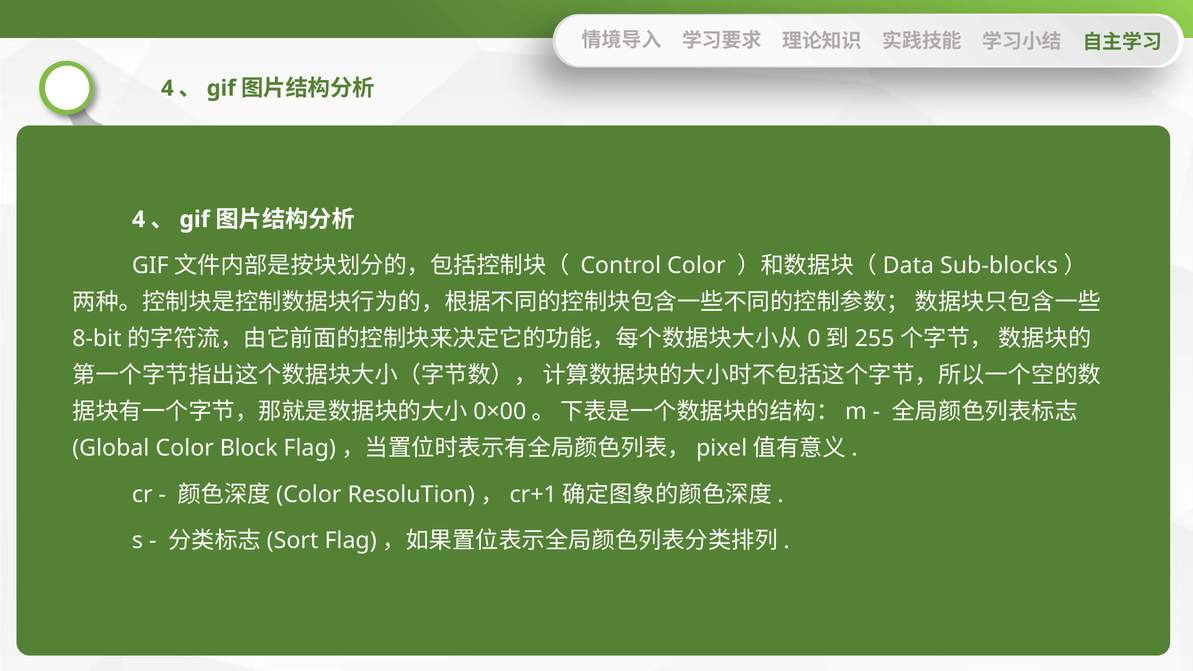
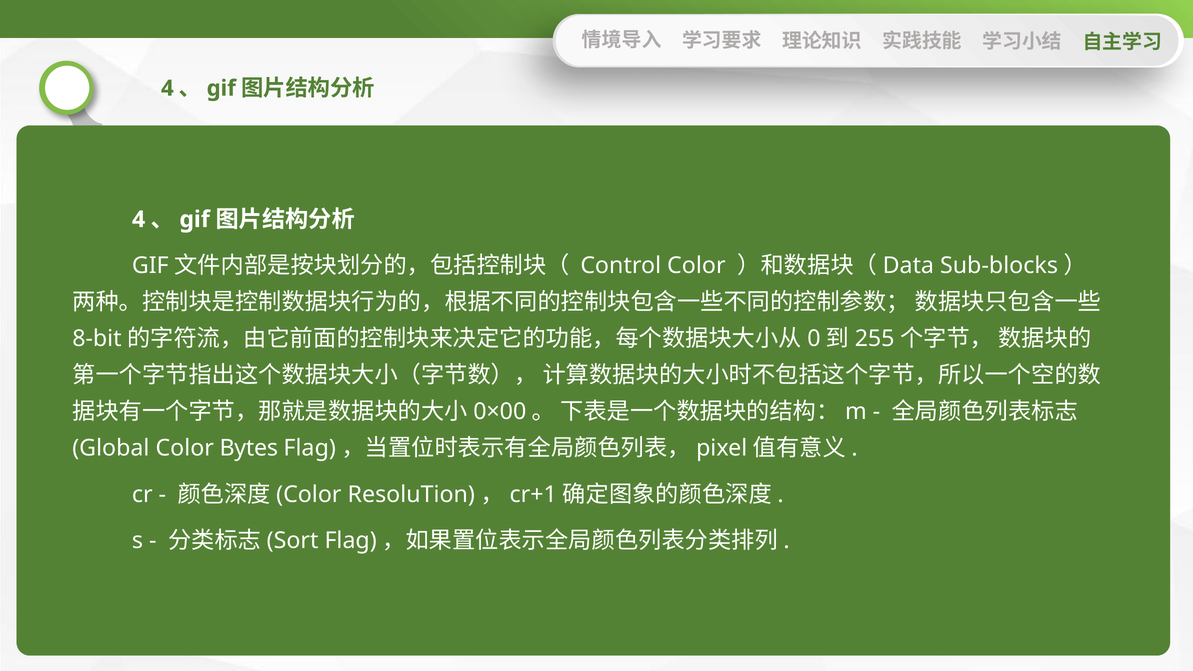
Block: Block -> Bytes (249, 448)
